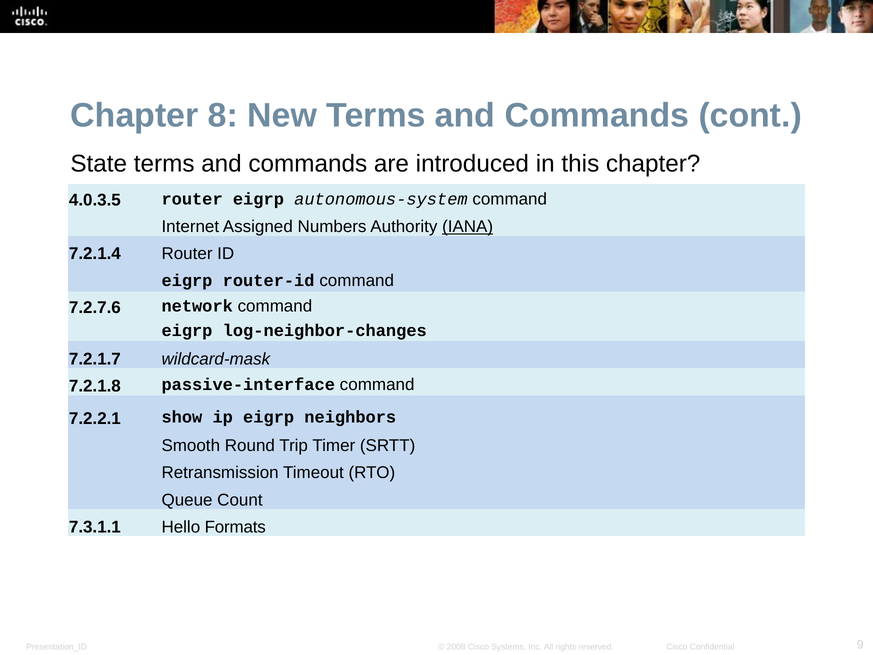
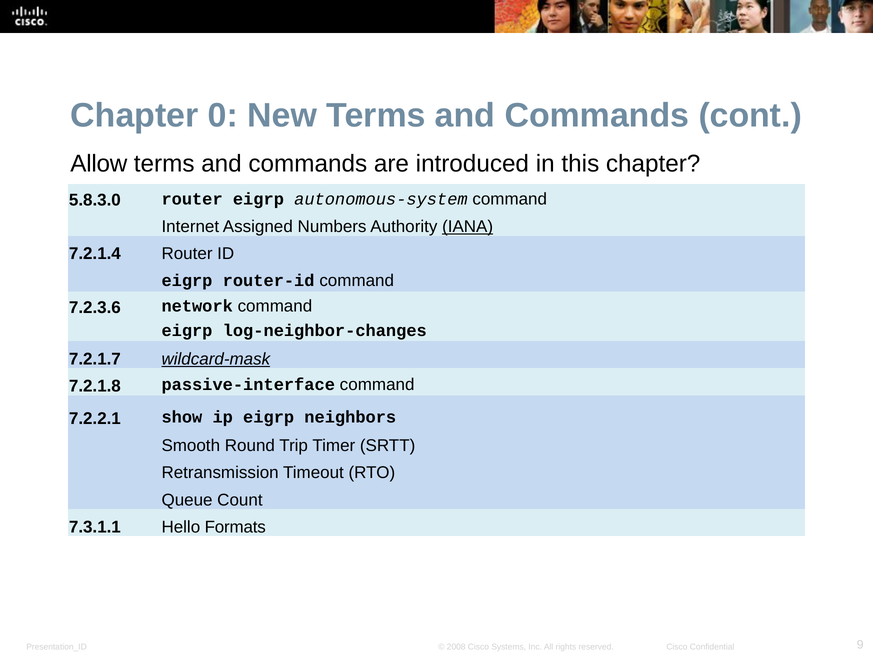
8: 8 -> 0 (223, 116)
State: State -> Allow (99, 164)
4.0.3.5: 4.0.3.5 -> 5.8.3.0 (95, 200)
7.2.7.6: 7.2.7.6 -> 7.2.3.6 (95, 308)
wildcard-mask underline: none -> present (216, 359)
